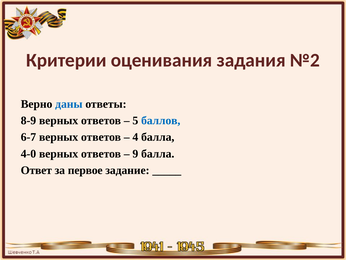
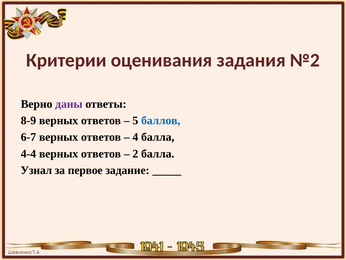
даны colour: blue -> purple (69, 104)
4-0: 4-0 -> 4-4 (28, 153)
9: 9 -> 2 (135, 153)
Ответ: Ответ -> Узнал (36, 170)
